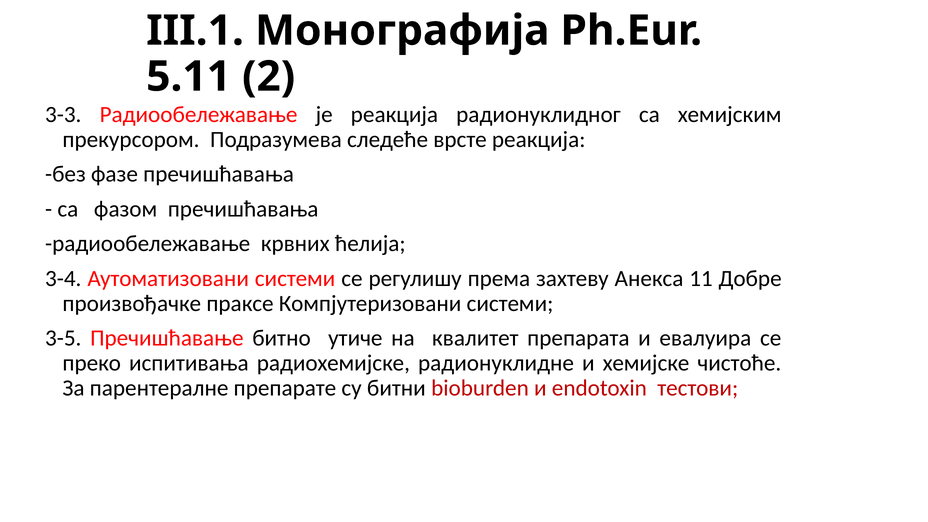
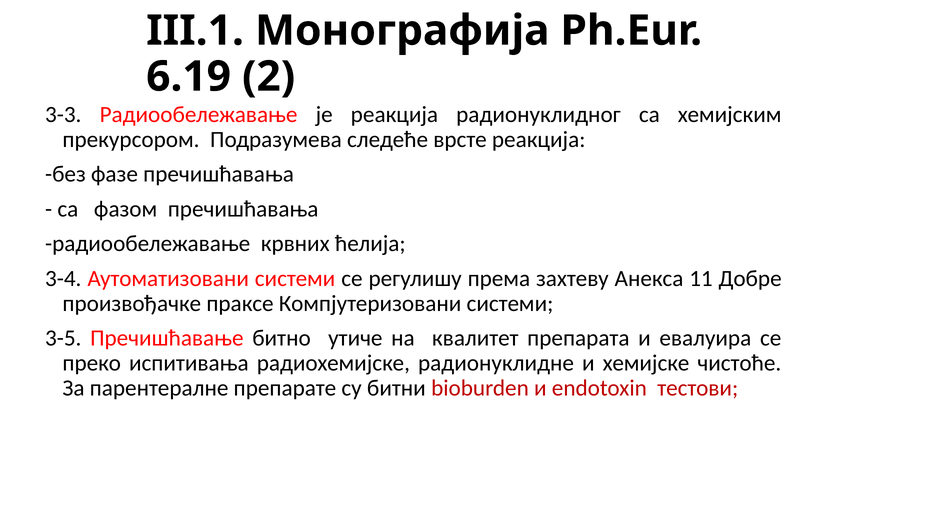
5.11: 5.11 -> 6.19 (189, 77)
